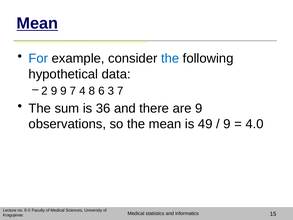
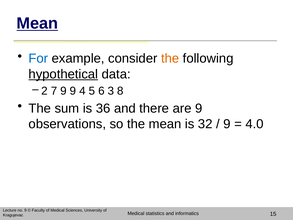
the colour: blue -> orange (170, 58)
hypothetical underline: none -> present (63, 74)
9: 9 -> 7 (54, 91)
9 7: 7 -> 9 (73, 91)
8: 8 -> 5 (92, 91)
3 7: 7 -> 8 (120, 91)
49: 49 -> 32 (205, 124)
